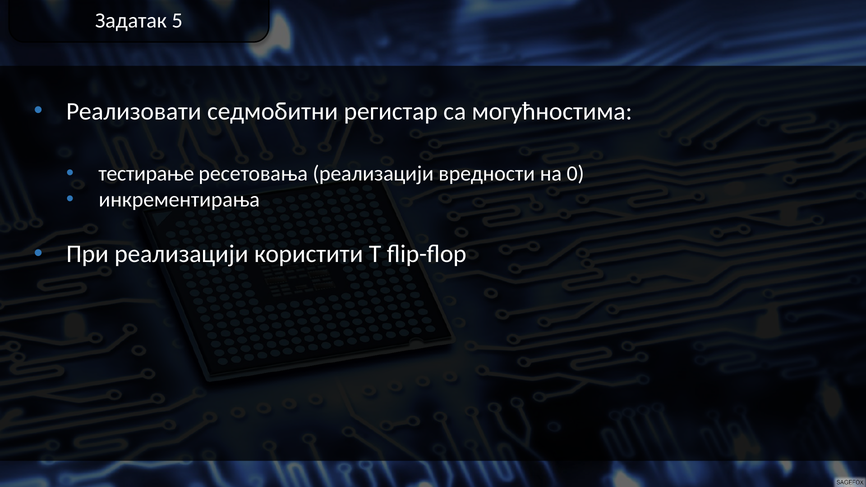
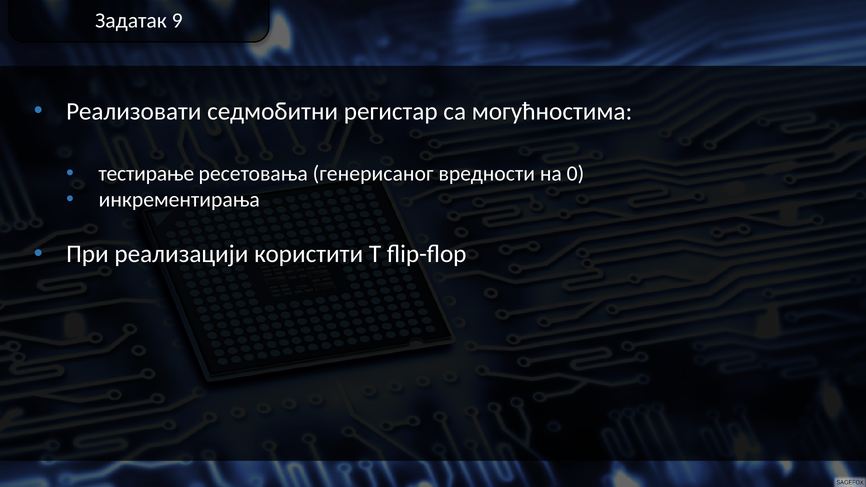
5: 5 -> 9 (177, 20)
ресетовања реализацији: реализацији -> генерисаног (373, 174)
